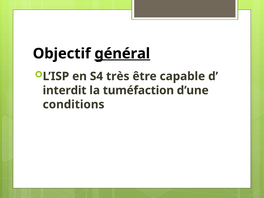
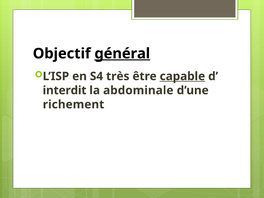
capable underline: none -> present (182, 76)
tuméfaction: tuméfaction -> abdominale (138, 90)
conditions: conditions -> richement (74, 104)
